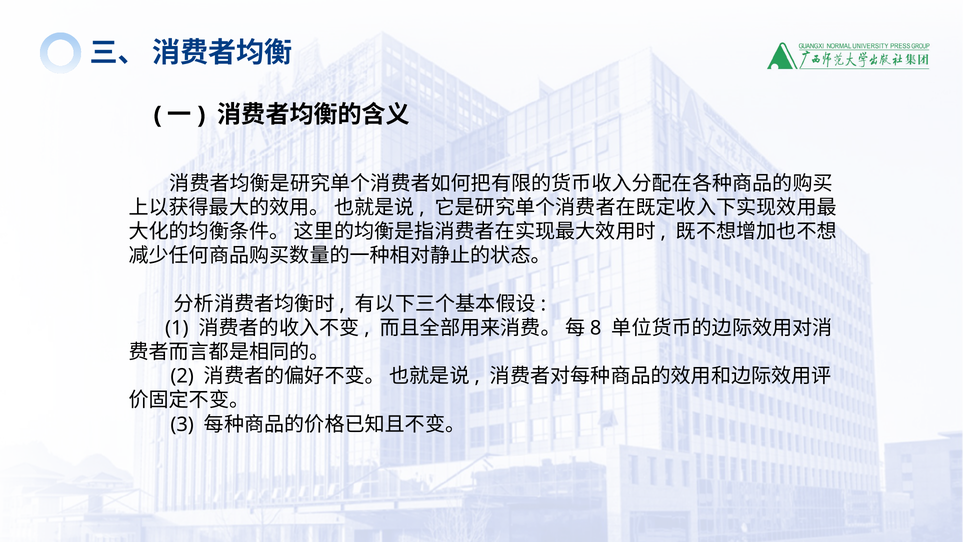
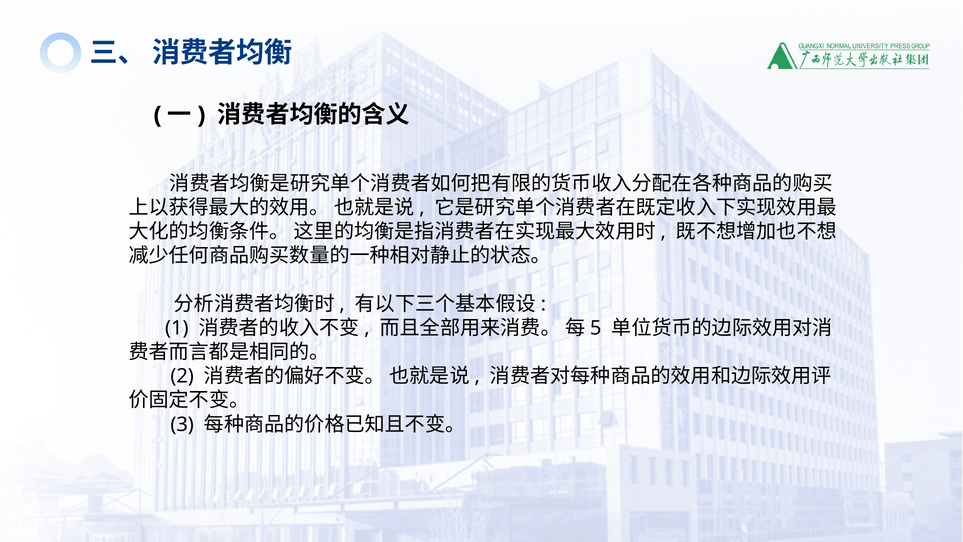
8: 8 -> 5 (596, 328)
